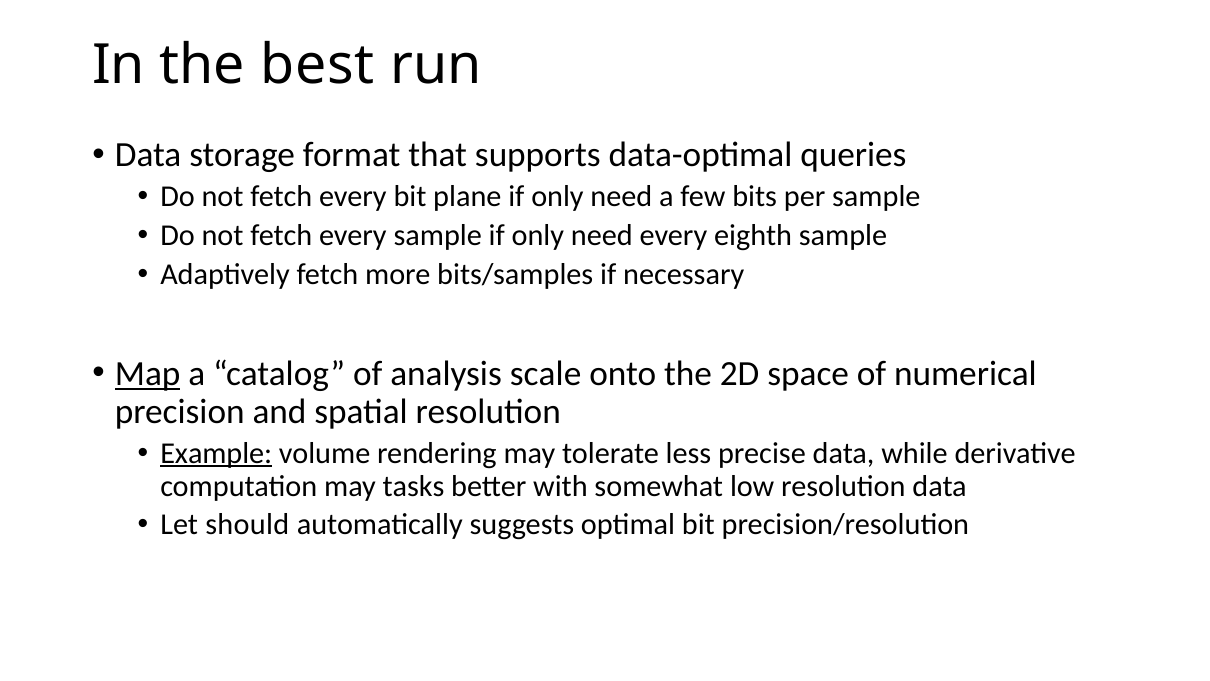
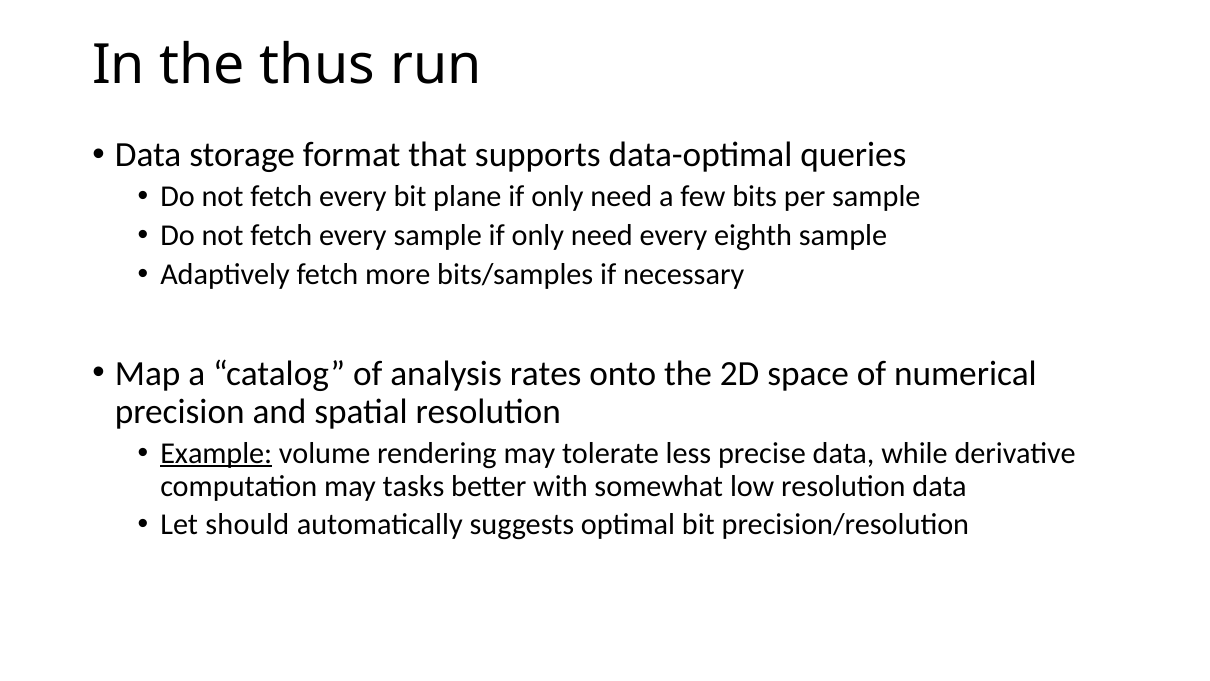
best: best -> thus (318, 65)
Map underline: present -> none (148, 373)
scale: scale -> rates (546, 373)
